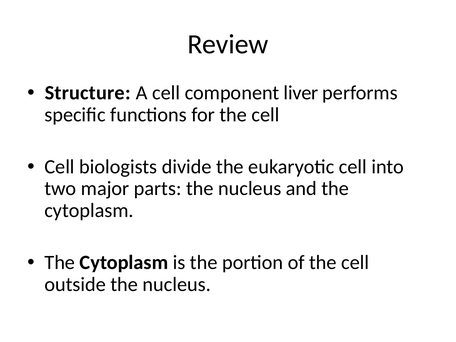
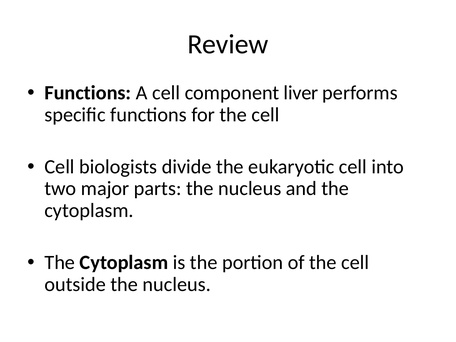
Structure: Structure -> Functions (88, 93)
